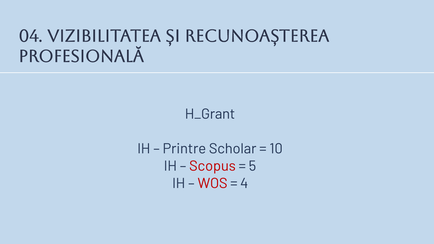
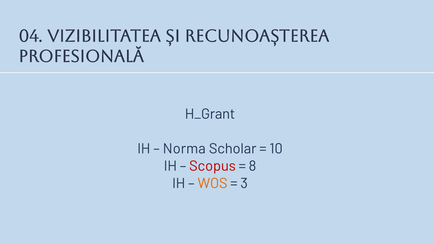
Printre: Printre -> Norma (184, 149)
5: 5 -> 8 (253, 166)
WOS colour: red -> orange (213, 183)
4: 4 -> 3 (244, 183)
